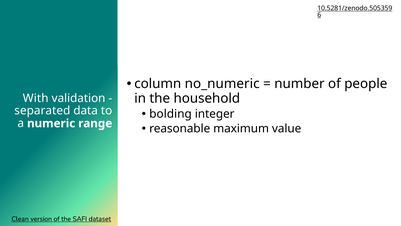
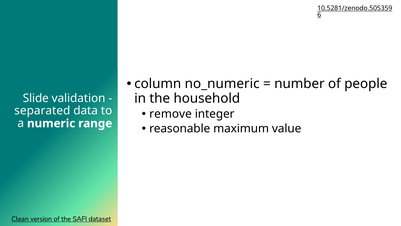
With: With -> Slide (36, 98)
bolding: bolding -> remove (171, 114)
